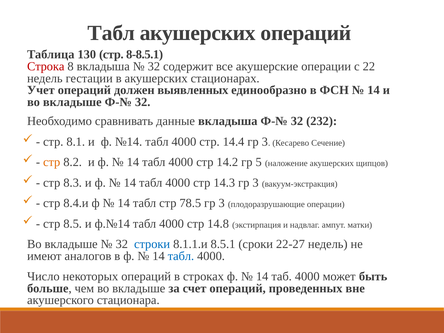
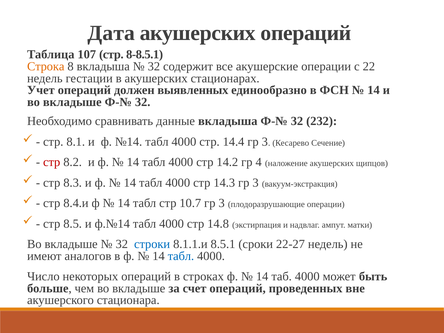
Табл: Табл -> Дата (111, 33)
130: 130 -> 107 (87, 55)
Строка colour: red -> orange (46, 66)
стр colour: orange -> red (52, 162)
5: 5 -> 4 (259, 162)
78.5: 78.5 -> 10.7 (190, 203)
